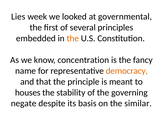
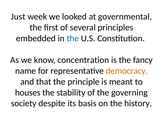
Lies: Lies -> Just (18, 17)
the colour: orange -> blue (73, 38)
negate: negate -> society (24, 104)
similar: similar -> history (138, 104)
